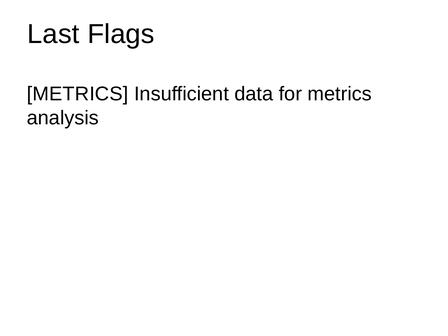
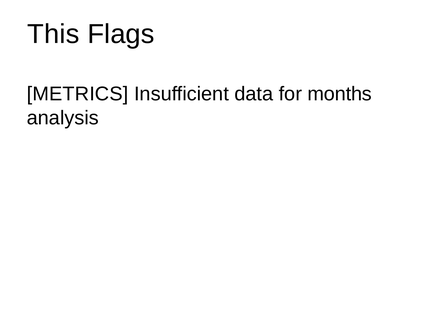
Last: Last -> This (53, 34)
for metrics: metrics -> months (340, 94)
